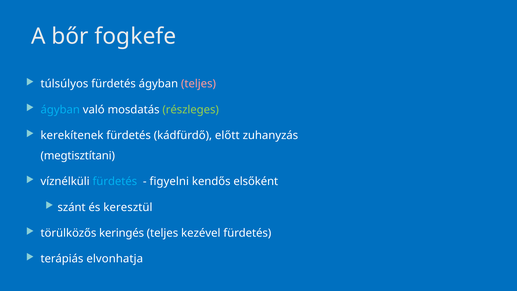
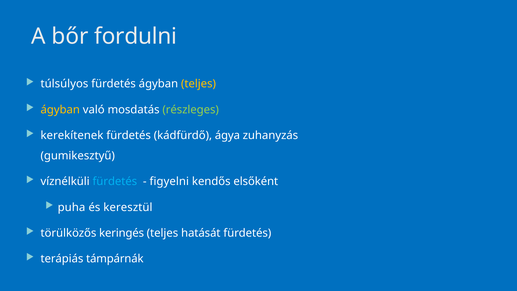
fogkefe: fogkefe -> fordulni (136, 36)
teljes colour: pink -> yellow (198, 84)
ágyban colour: light blue -> yellow (60, 110)
előtt: előtt -> ágya (227, 135)
megtisztítani: megtisztítani -> gumikesztyű (78, 156)
szánt: szánt -> puha (71, 207)
kezével: kezével -> hatását (201, 233)
elvonhatja: elvonhatja -> támpárnák (115, 259)
